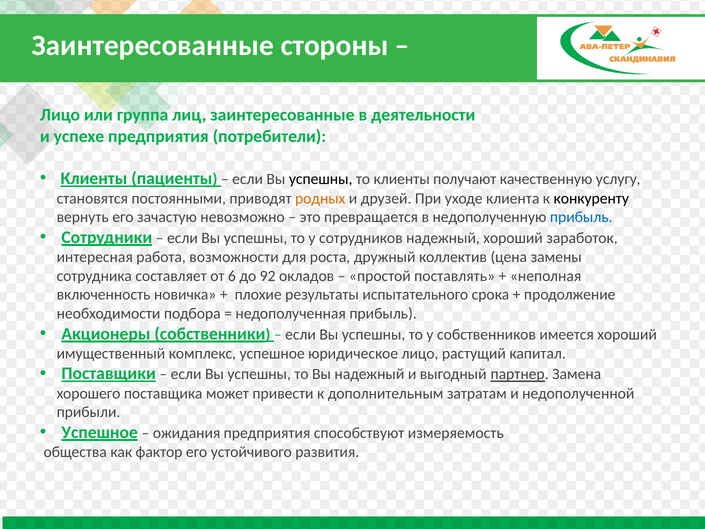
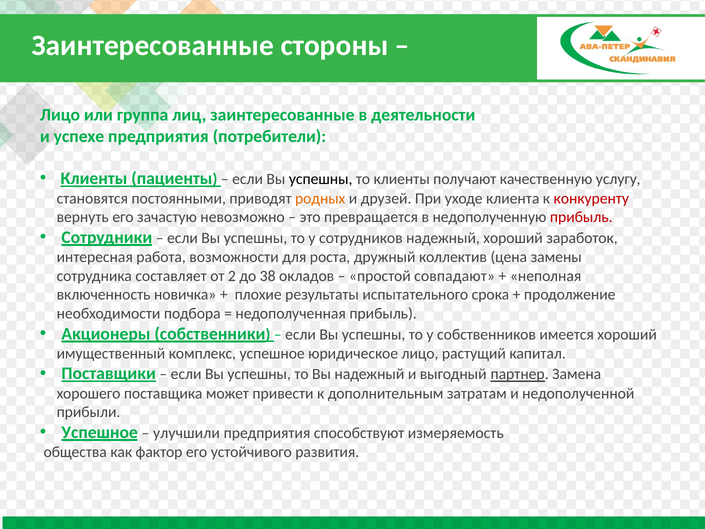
конкуренту colour: black -> red (591, 198)
прибыль colour: blue -> red (581, 217)
от 6: 6 -> 2 (232, 276)
92: 92 -> 38 (268, 276)
поставлять: поставлять -> совпадают (455, 276)
ожидания: ожидания -> улучшили (186, 433)
